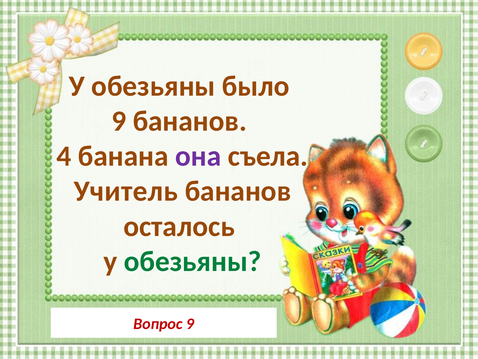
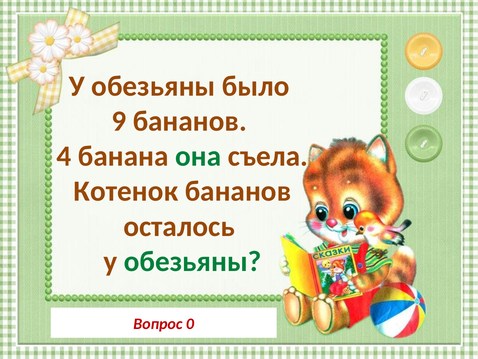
она colour: purple -> green (198, 156)
Учитель: Учитель -> Котенок (126, 191)
Вопрос 9: 9 -> 0 (190, 323)
